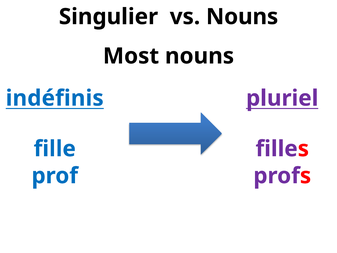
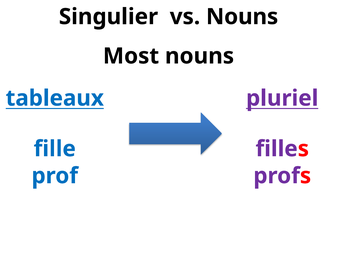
indéfinis: indéfinis -> tableaux (55, 98)
